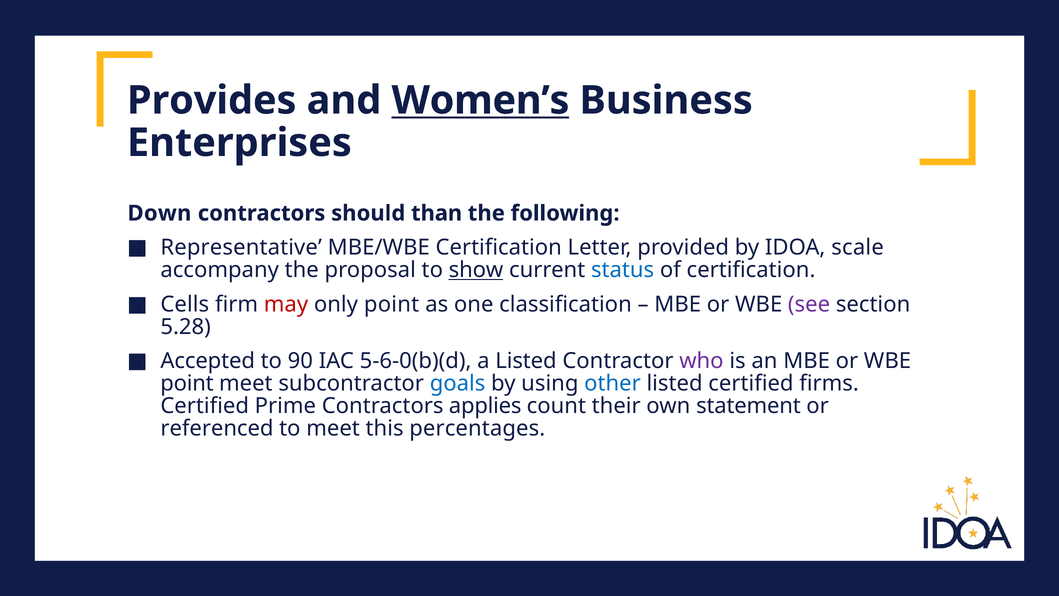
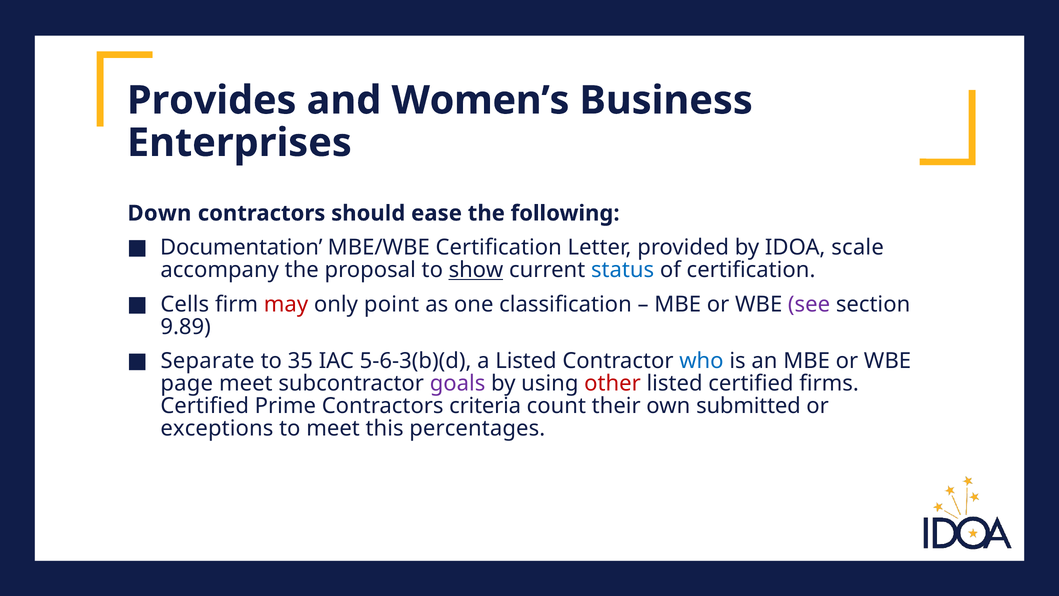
Women’s underline: present -> none (481, 100)
than: than -> ease (437, 213)
Representative: Representative -> Documentation (241, 247)
5.28: 5.28 -> 9.89 (186, 327)
Accepted: Accepted -> Separate (208, 361)
90: 90 -> 35 (300, 361)
5-6-0(b)(d: 5-6-0(b)(d -> 5-6-3(b)(d (416, 361)
who colour: purple -> blue (701, 361)
point: point -> page (187, 383)
goals colour: blue -> purple (458, 383)
other colour: blue -> red (613, 383)
applies: applies -> criteria (485, 406)
statement: statement -> submitted (748, 406)
referenced: referenced -> exceptions (217, 428)
